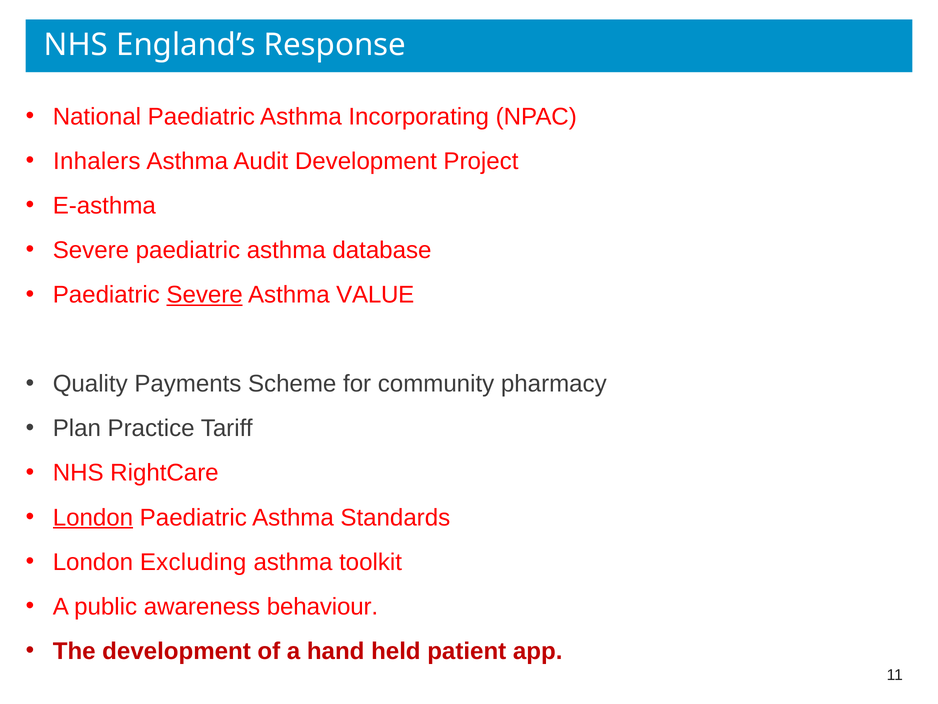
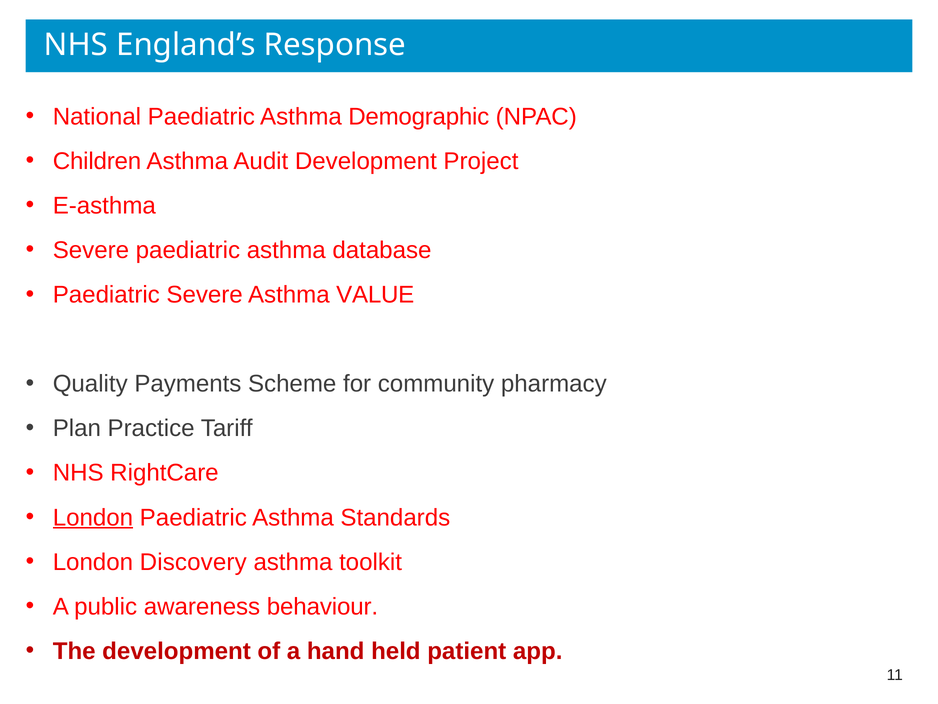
Incorporating: Incorporating -> Demographic (419, 117)
Inhalers: Inhalers -> Children (97, 161)
Severe underline: present -> none (205, 295)
Excluding: Excluding -> Discovery (193, 562)
